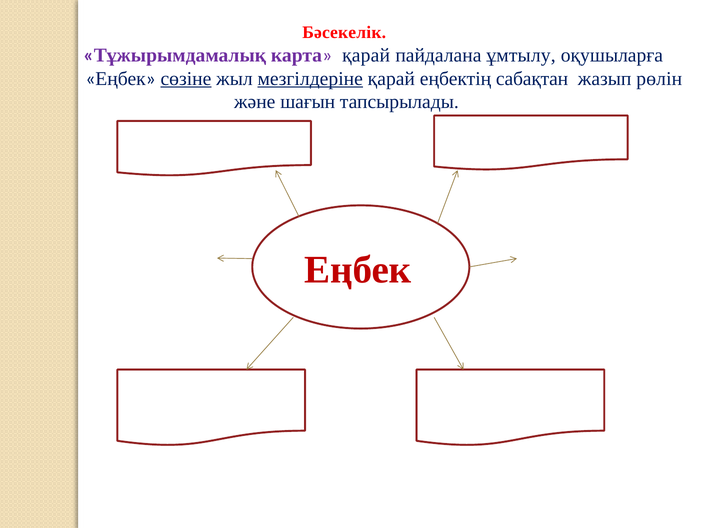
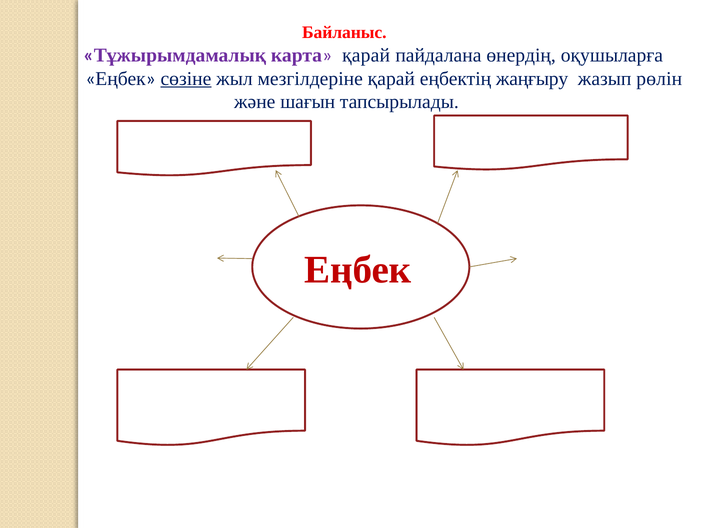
Бәсекелік: Бәсекелік -> Байланыс (344, 33)
ұмтылу: ұмтылу -> өнердің (521, 55)
мезгілдеріне underline: present -> none (310, 79)
сабақтан: сабақтан -> жаңғыру (532, 79)
